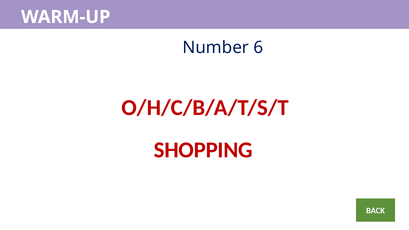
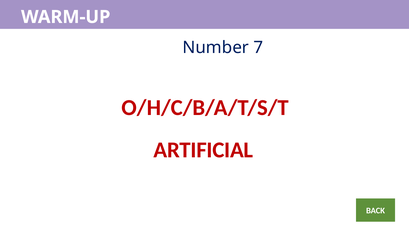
6: 6 -> 7 (258, 48)
SHOPPING: SHOPPING -> ARTIFICIAL (203, 150)
